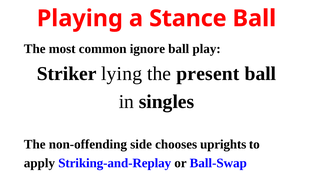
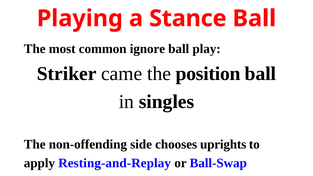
lying: lying -> came (122, 74)
present: present -> position (208, 74)
Striking-and-Replay: Striking-and-Replay -> Resting-and-Replay (115, 163)
